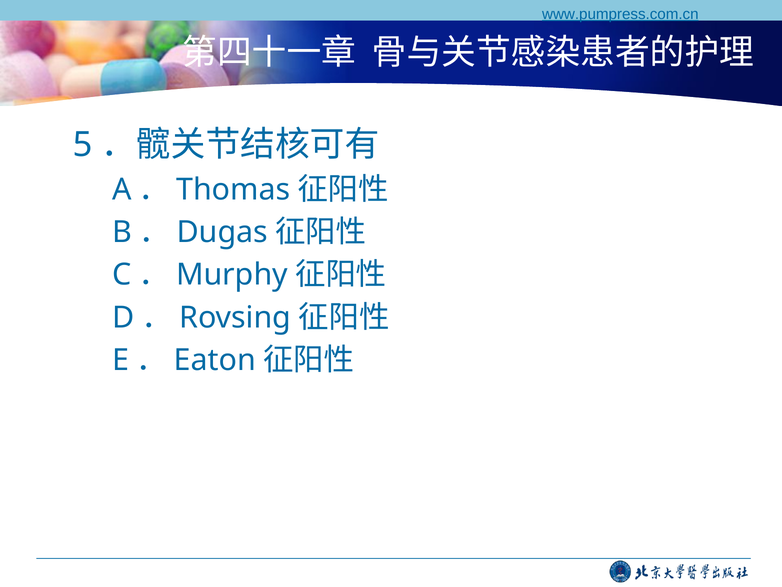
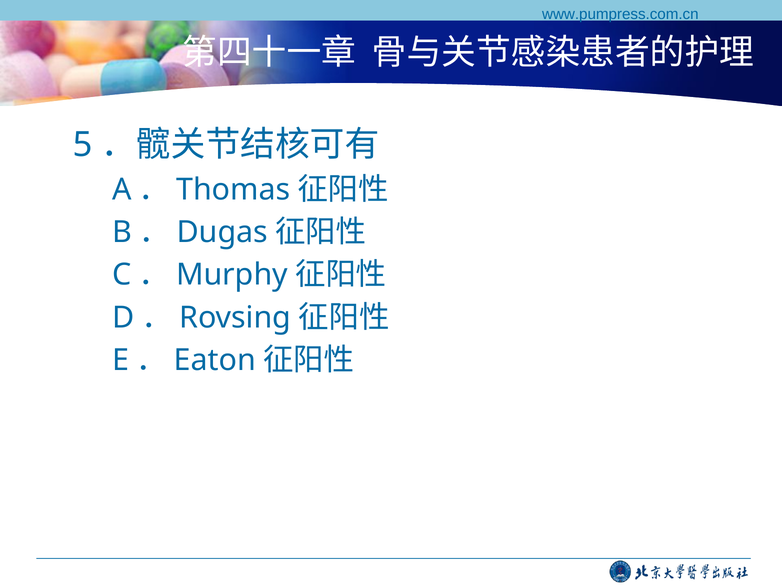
www.pumpress.com.cn underline: present -> none (620, 14)
